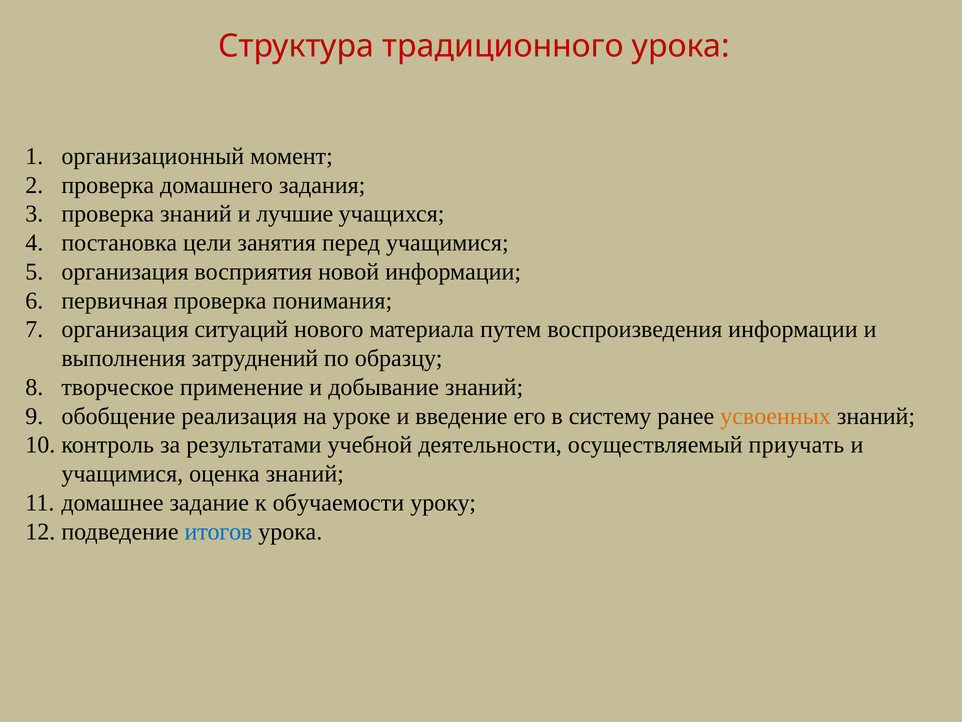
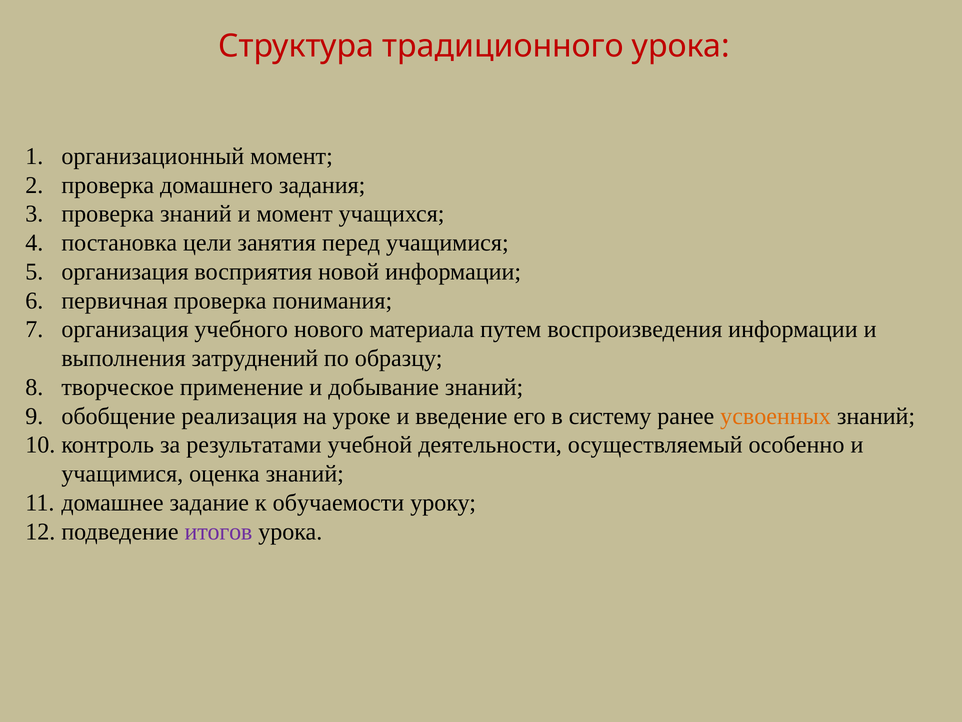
и лучшие: лучшие -> момент (295, 214)
ситуаций: ситуаций -> учебного (241, 329)
приучать: приучать -> особенно (797, 445)
итогов colour: blue -> purple (218, 531)
